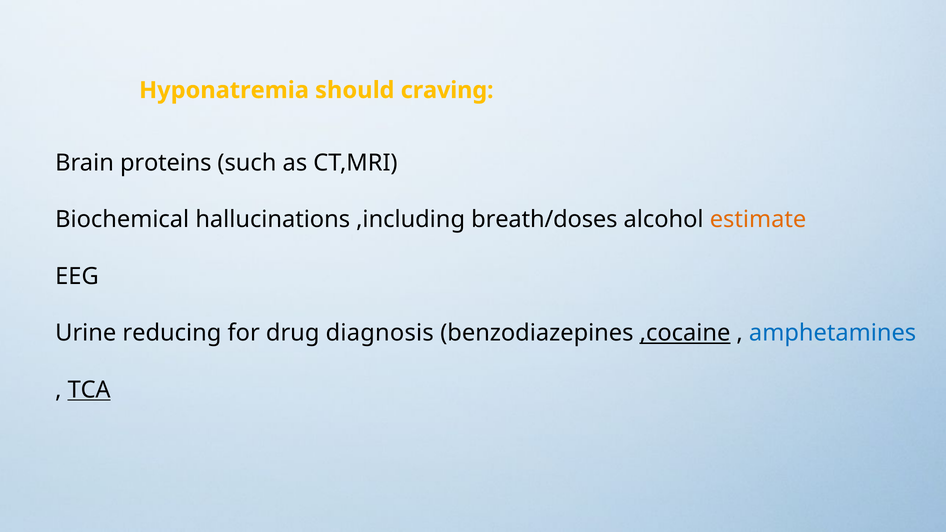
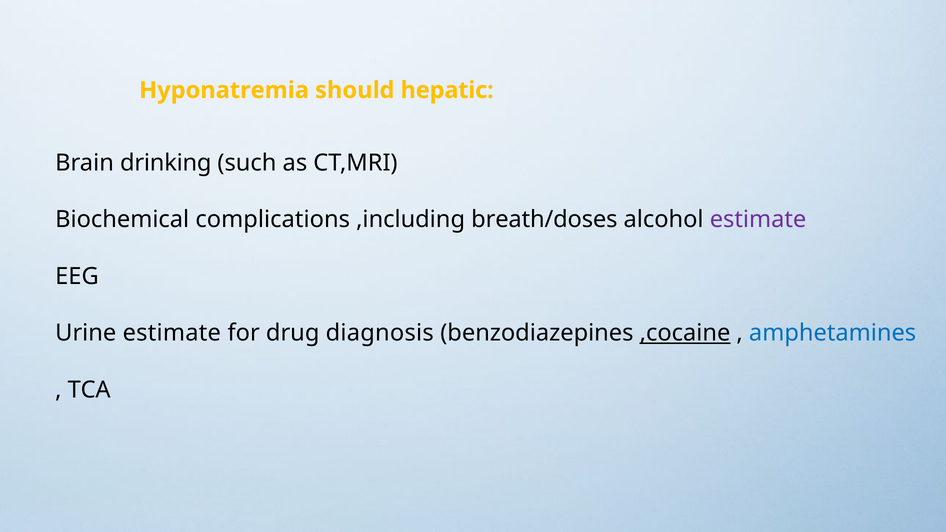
craving: craving -> hepatic (447, 90)
proteins: proteins -> drinking (166, 163)
hallucinations: hallucinations -> complications (273, 220)
estimate colour: orange -> purple (758, 220)
Urine reducing: reducing -> estimate (172, 333)
TCA underline: present -> none (89, 390)
